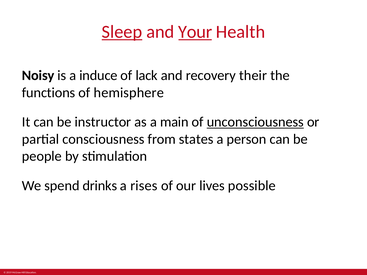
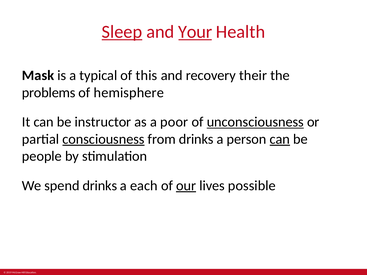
Noisy: Noisy -> Mask (38, 76)
induce: induce -> typical (98, 76)
lack: lack -> this (146, 76)
functions: functions -> problems (49, 93)
main: main -> poor (174, 122)
consciousness underline: none -> present (103, 139)
from states: states -> drinks (196, 139)
can underline: none -> present (280, 139)
rises: rises -> each (144, 186)
our underline: none -> present (186, 186)
